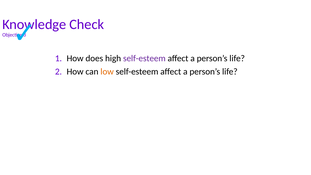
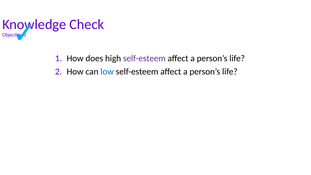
low colour: orange -> blue (107, 71)
